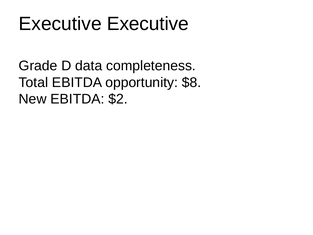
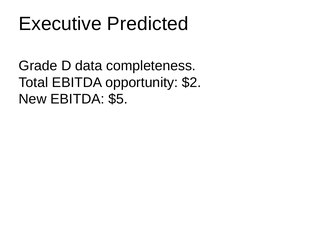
Executive Executive: Executive -> Predicted (148, 24)
$8: $8 -> $2 (192, 82)
$2: $2 -> $5 (118, 99)
